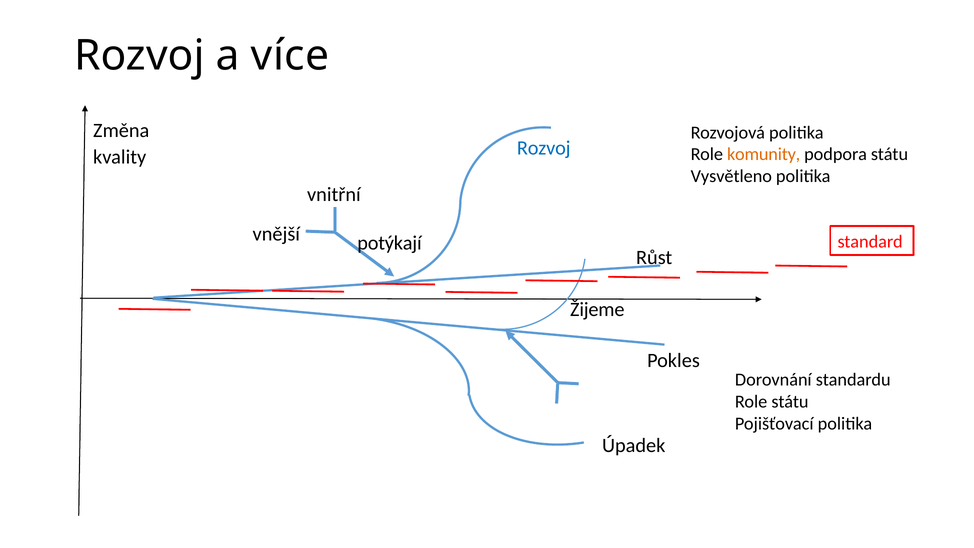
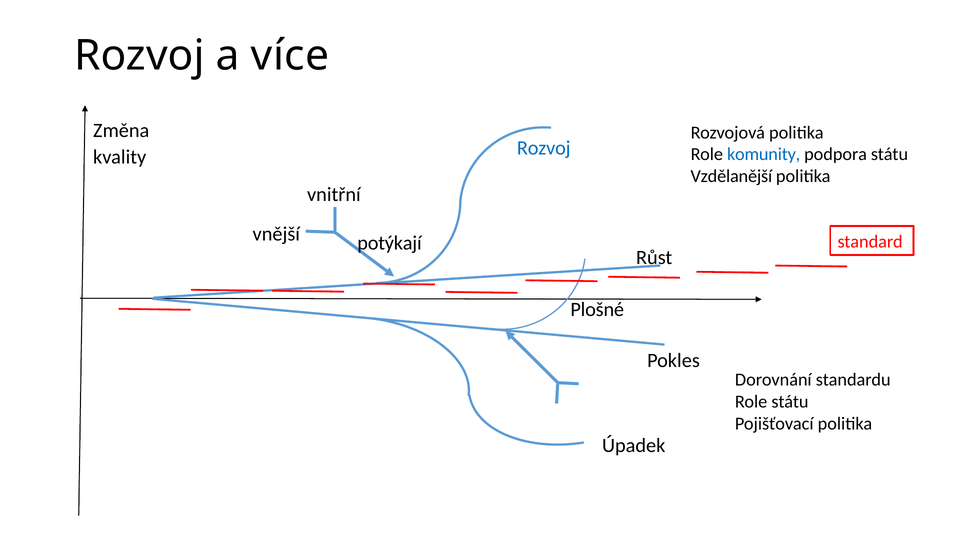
komunity colour: orange -> blue (764, 154)
Vysvětleno: Vysvětleno -> Vzdělanější (731, 176)
Žijeme: Žijeme -> Plošné (597, 310)
